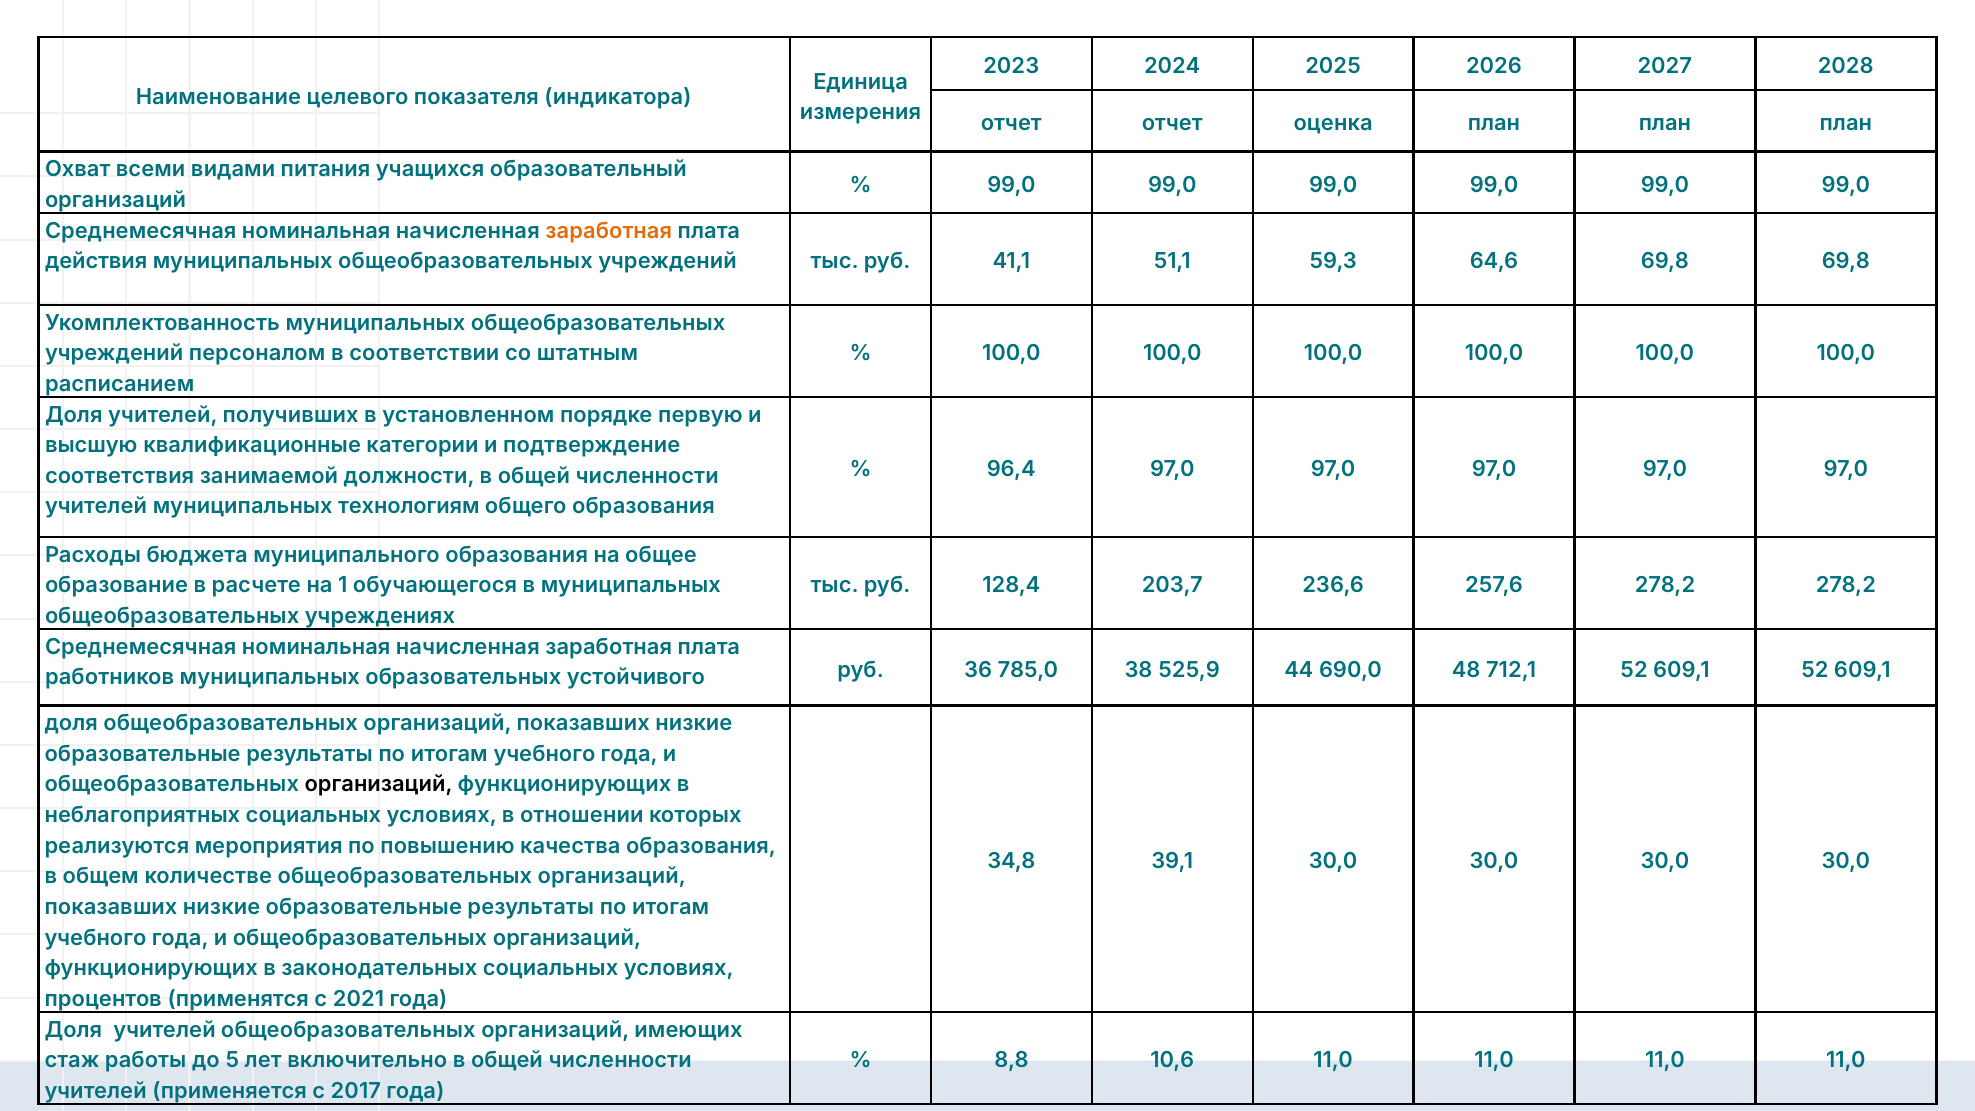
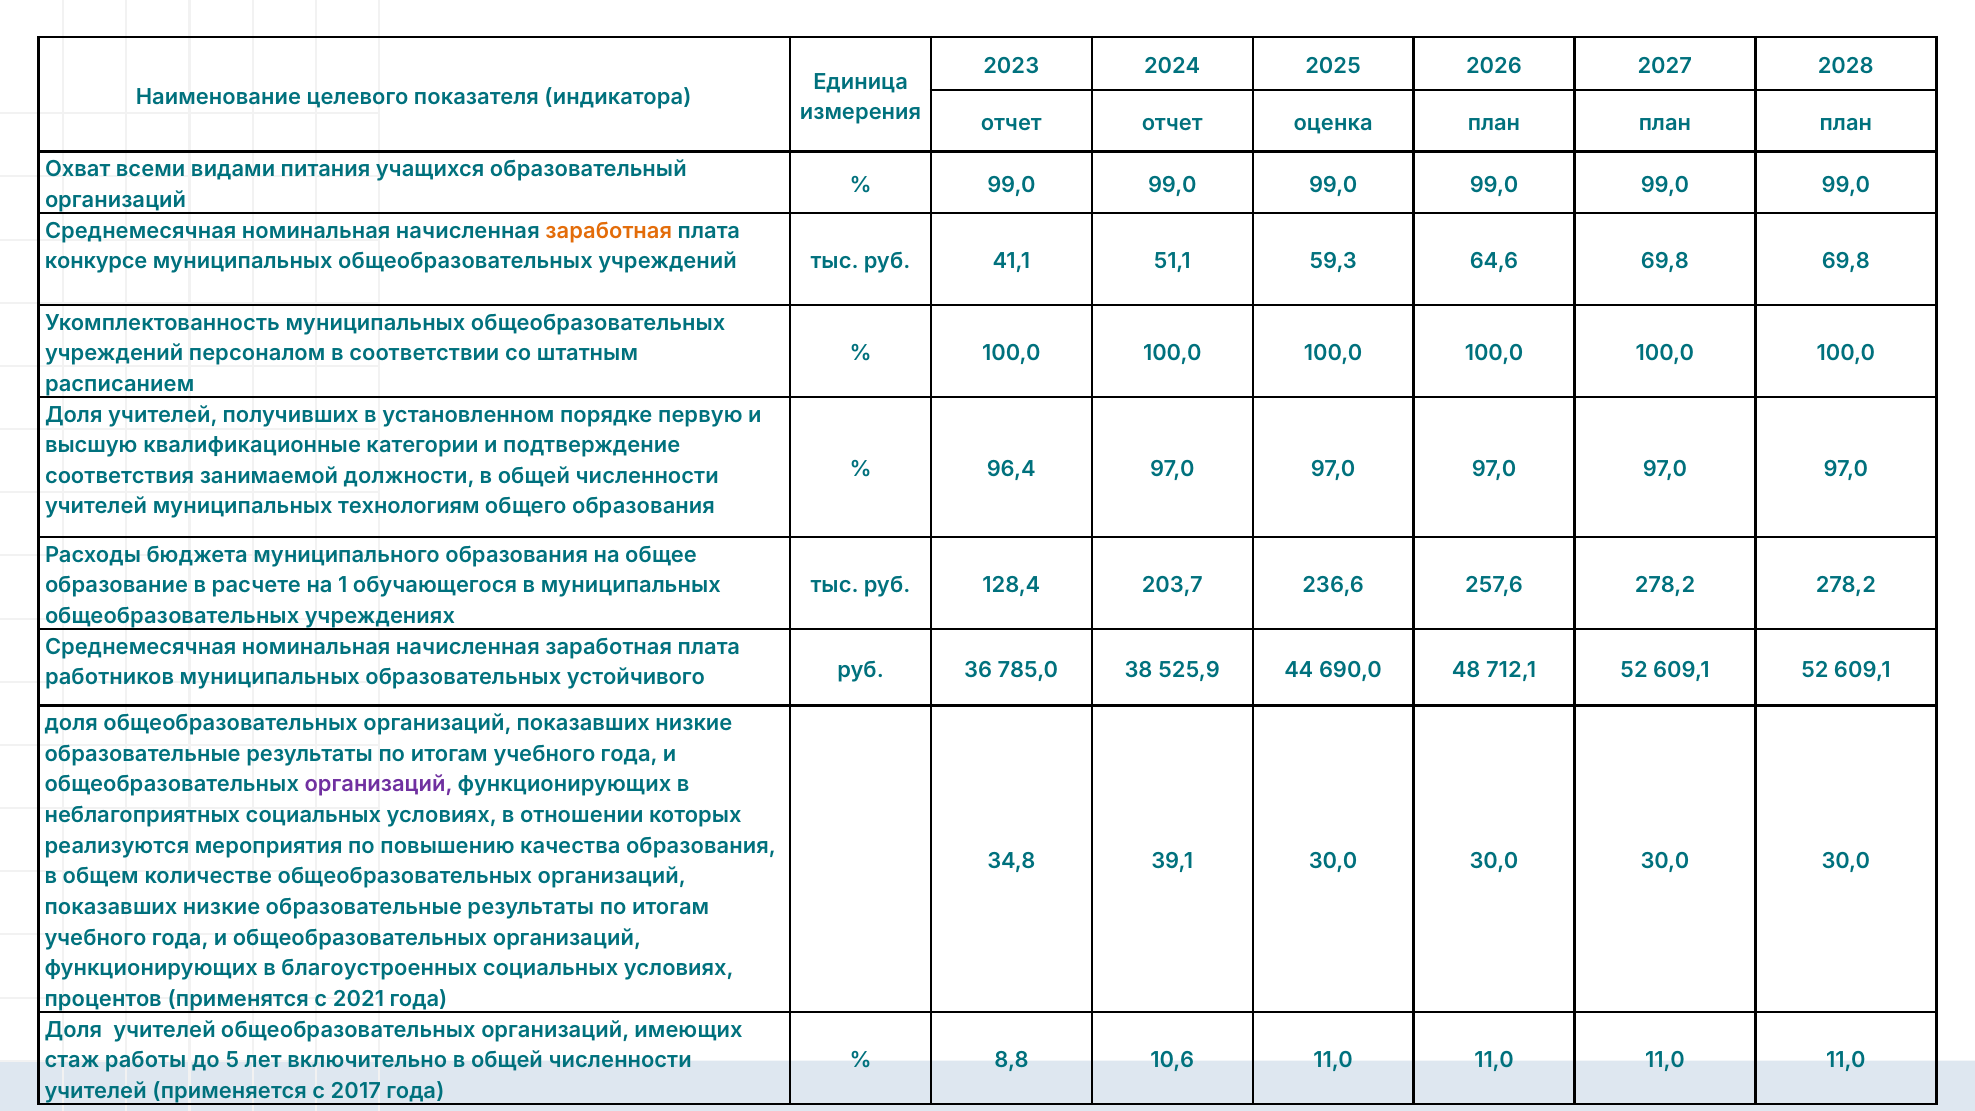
действия: действия -> конкурсе (96, 262)
организаций colour: black -> purple (379, 785)
законодательных: законодательных -> благоустроенных (379, 969)
